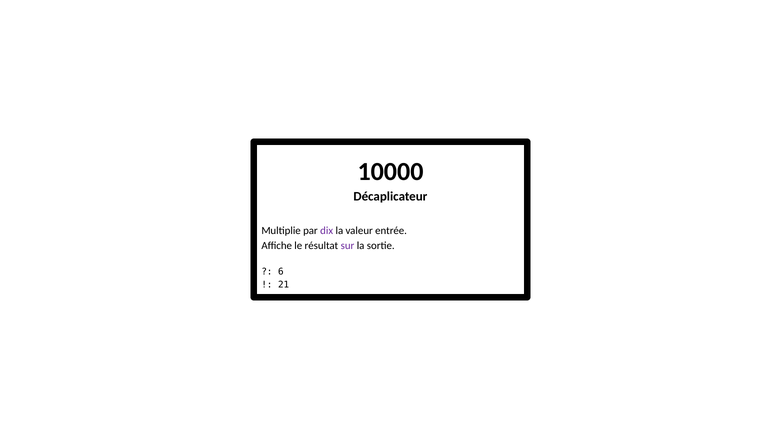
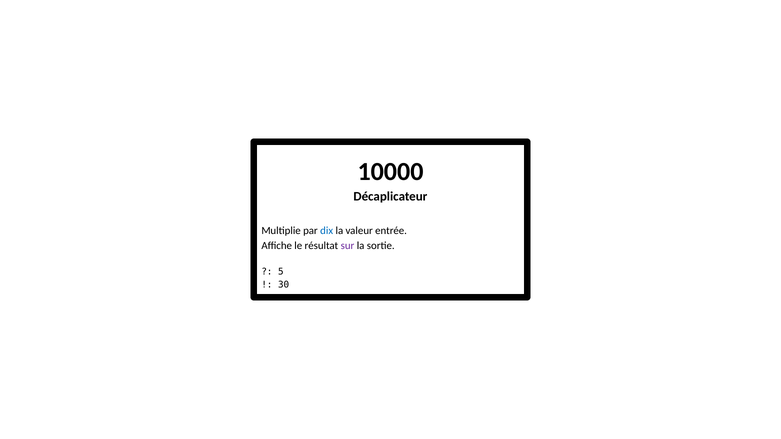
dix colour: purple -> blue (327, 231)
6: 6 -> 5 (281, 272)
21: 21 -> 30 (284, 285)
